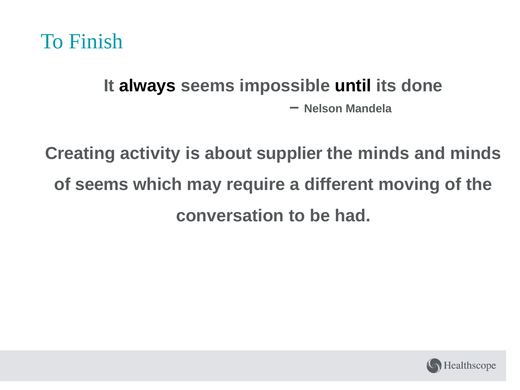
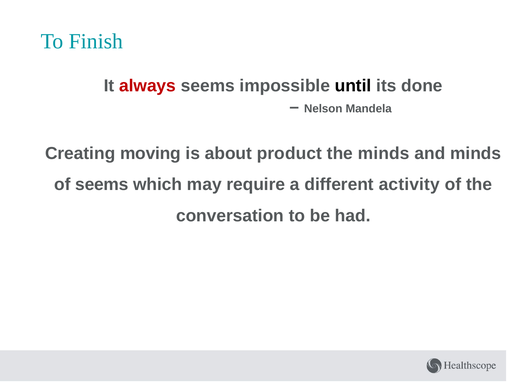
always colour: black -> red (148, 86)
activity: activity -> moving (150, 153)
supplier: supplier -> product (289, 153)
moving: moving -> activity (409, 185)
